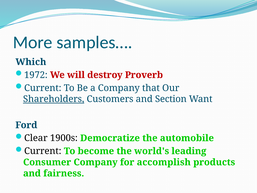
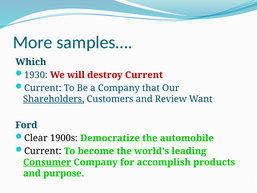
1972: 1972 -> 1930 (36, 75)
destroy Proverb: Proverb -> Current (144, 75)
Section: Section -> Review (171, 99)
Consumer underline: none -> present (47, 162)
fairness: fairness -> purpose (64, 173)
